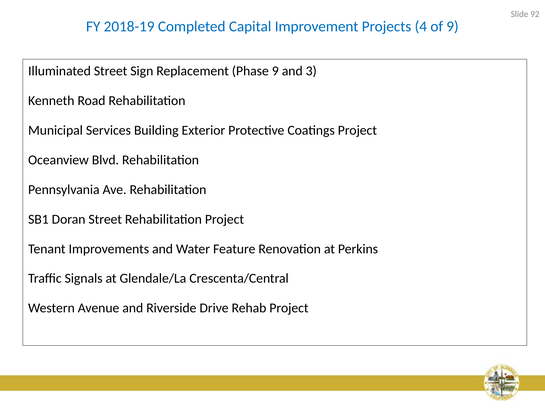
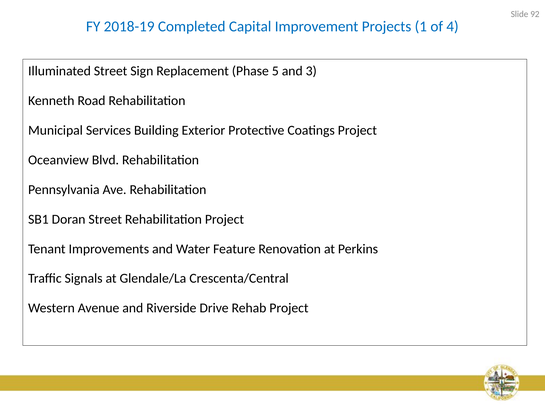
4: 4 -> 1 (421, 26)
of 9: 9 -> 4 (453, 26)
Phase 9: 9 -> 5 (275, 71)
